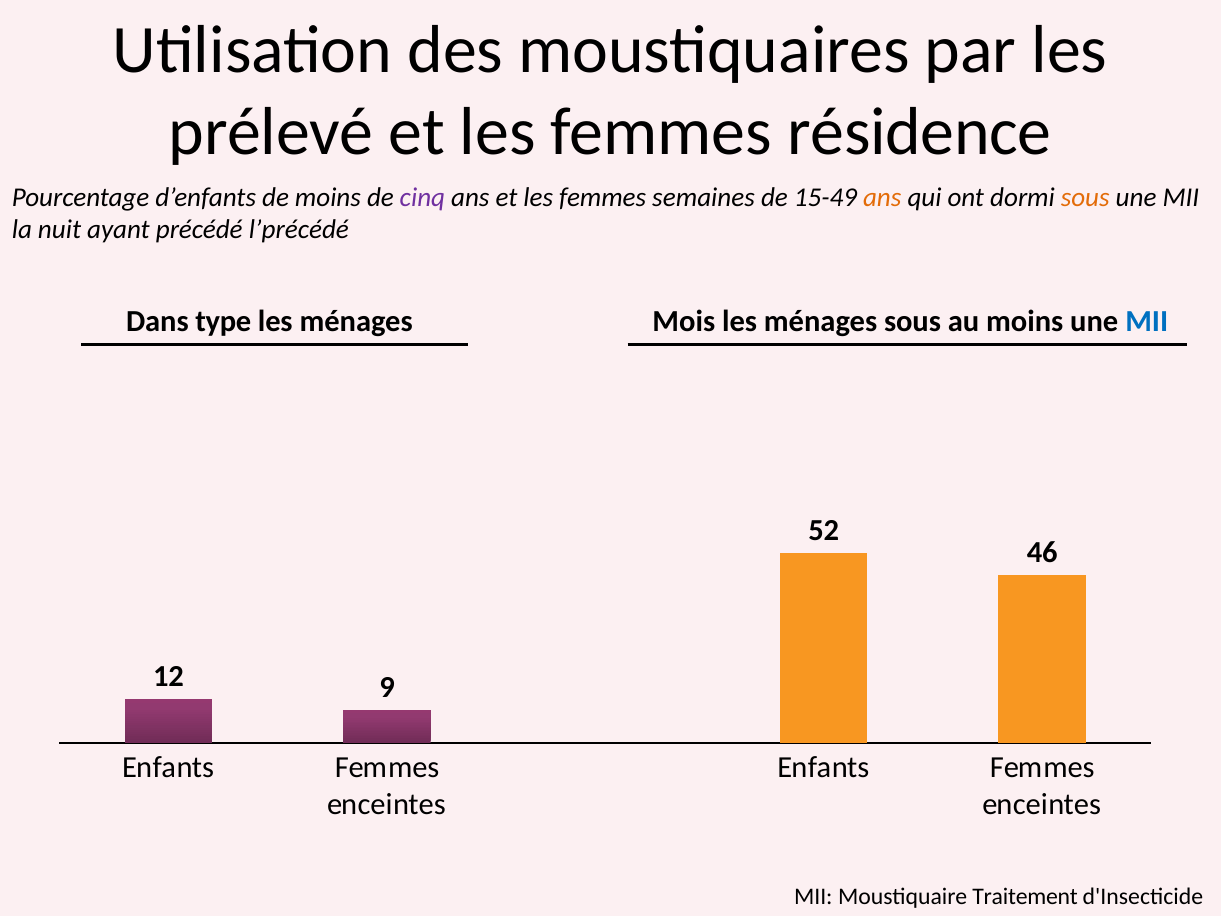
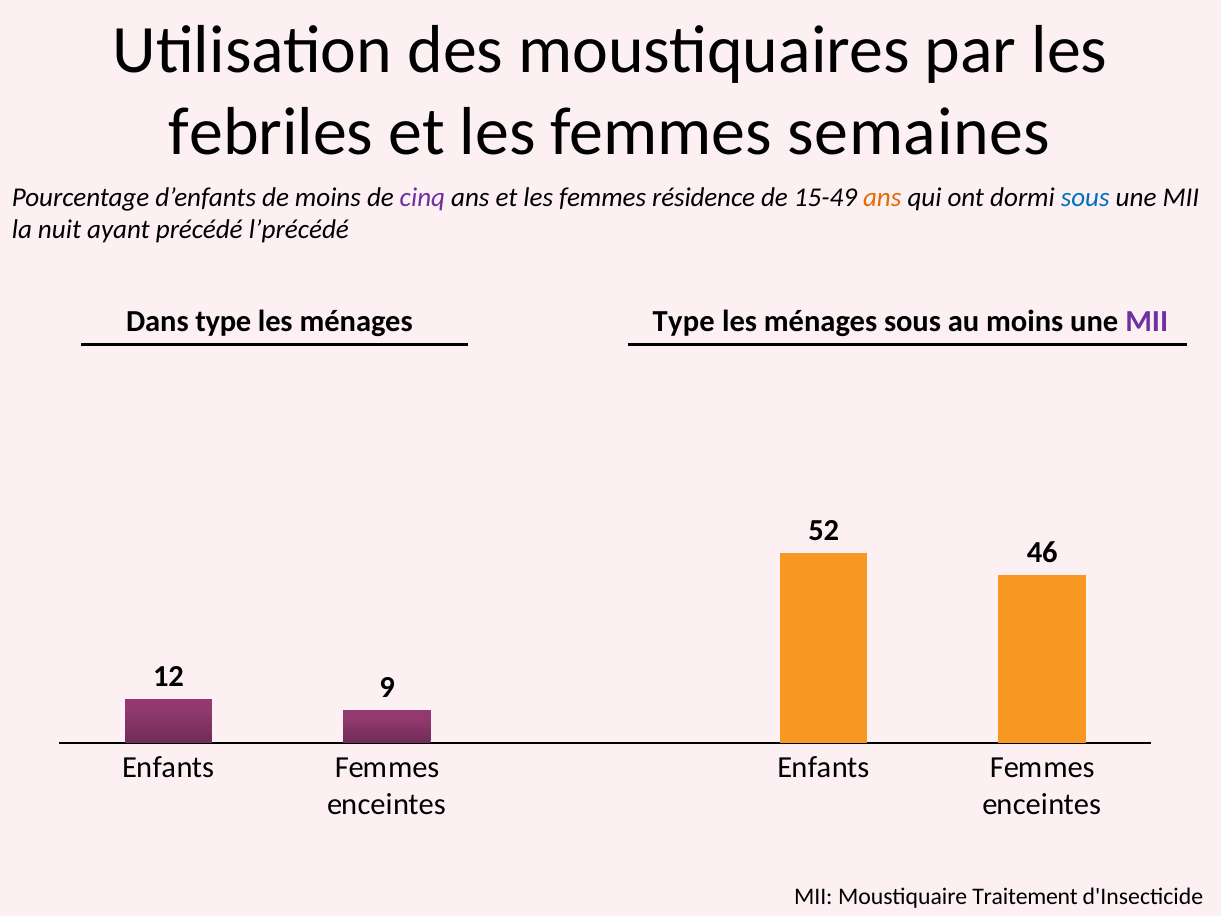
prélevé: prélevé -> febriles (271, 132)
résidence: résidence -> semaines (919, 132)
semaines: semaines -> résidence (704, 197)
sous colour: orange -> blue (1085, 197)
ménages Mois: Mois -> Type (684, 321)
MII colour: blue -> purple (1147, 321)
